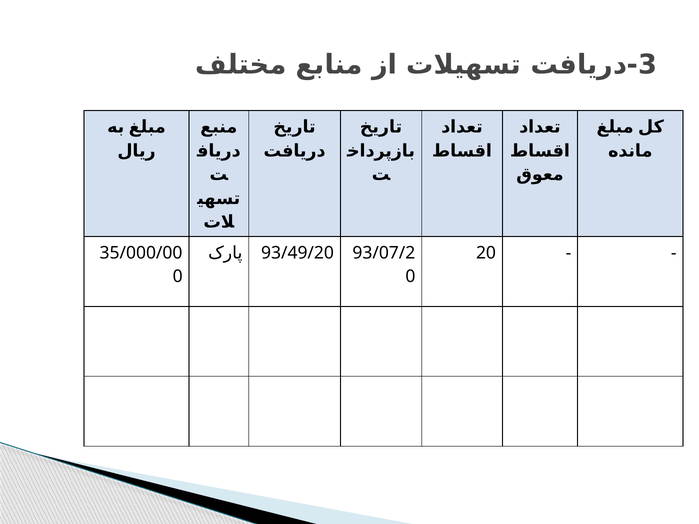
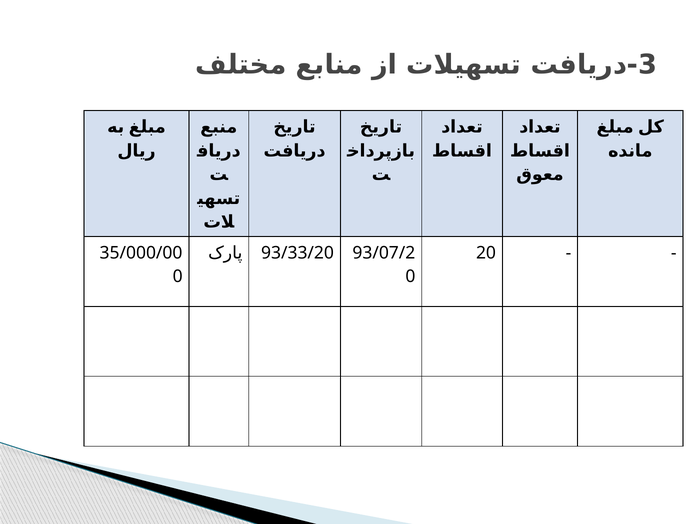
93/49/20: 93/49/20 -> 93/33/20 (298, 253)
